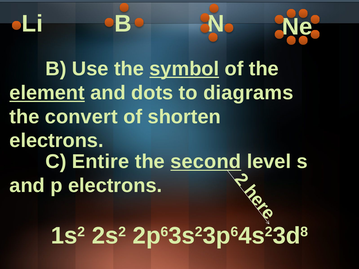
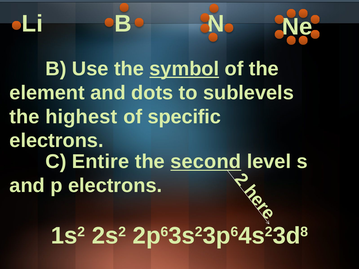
element underline: present -> none (47, 93)
diagrams: diagrams -> sublevels (248, 93)
convert: convert -> highest (81, 117)
shorten: shorten -> specific (184, 117)
